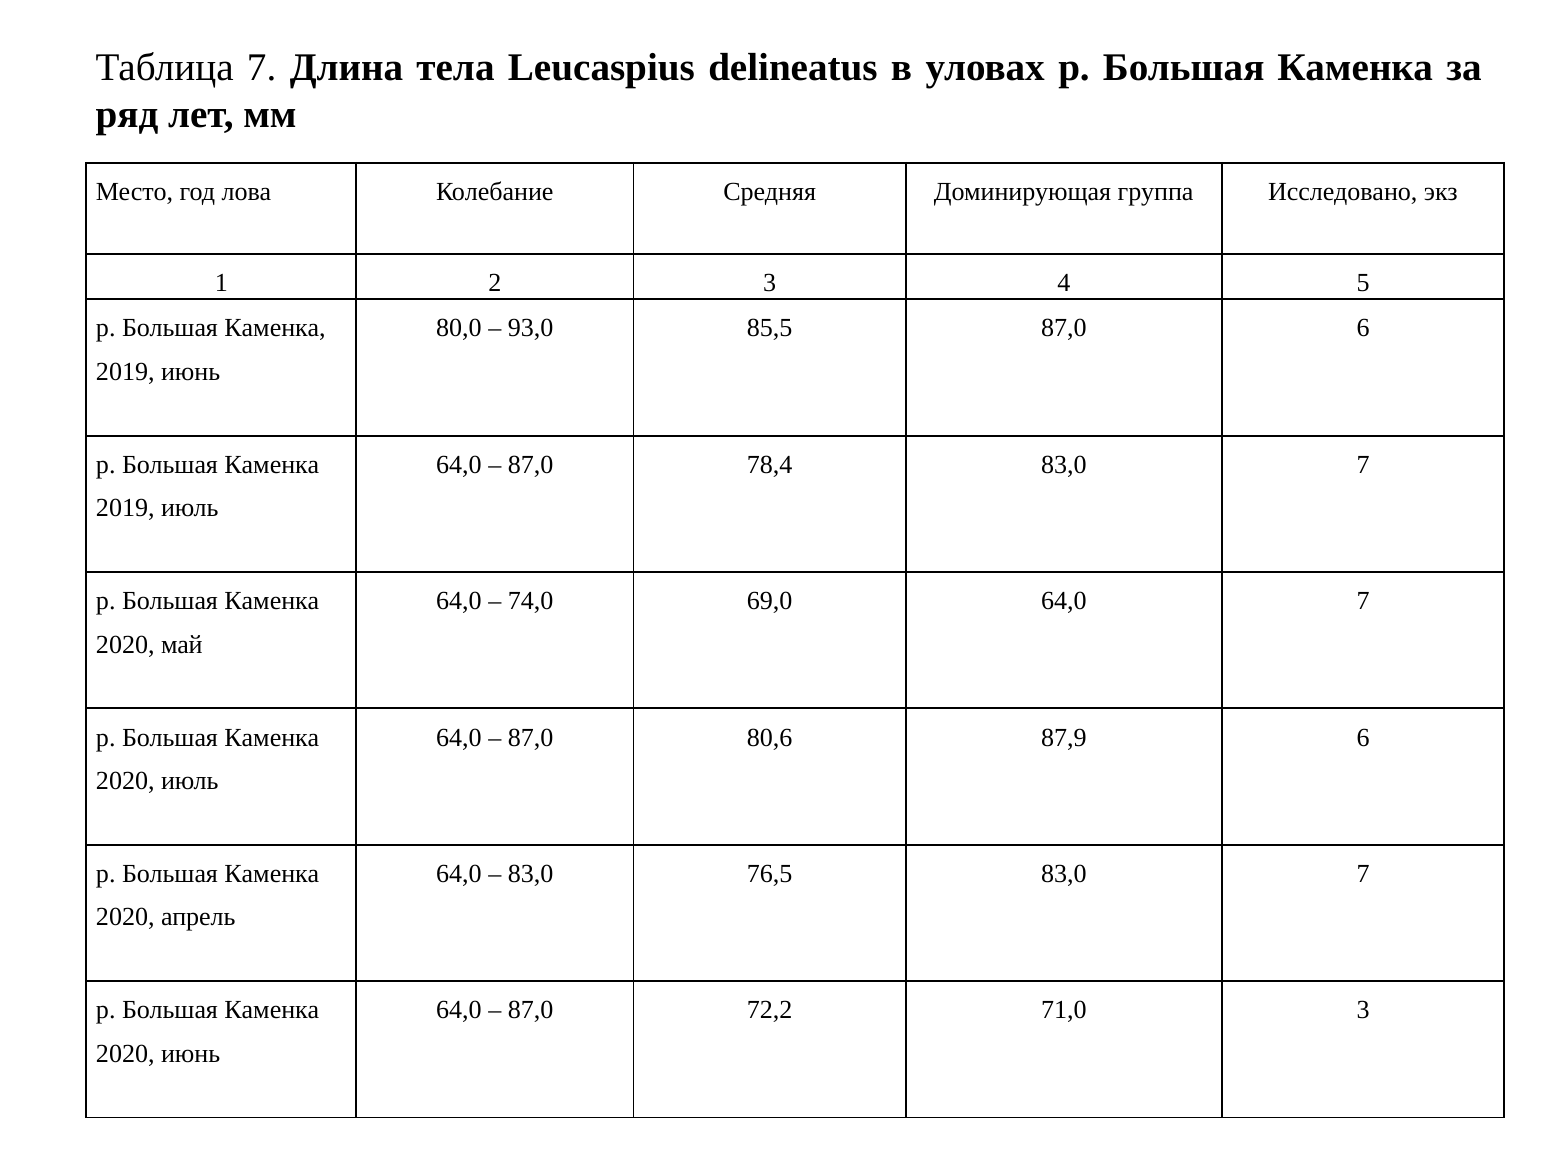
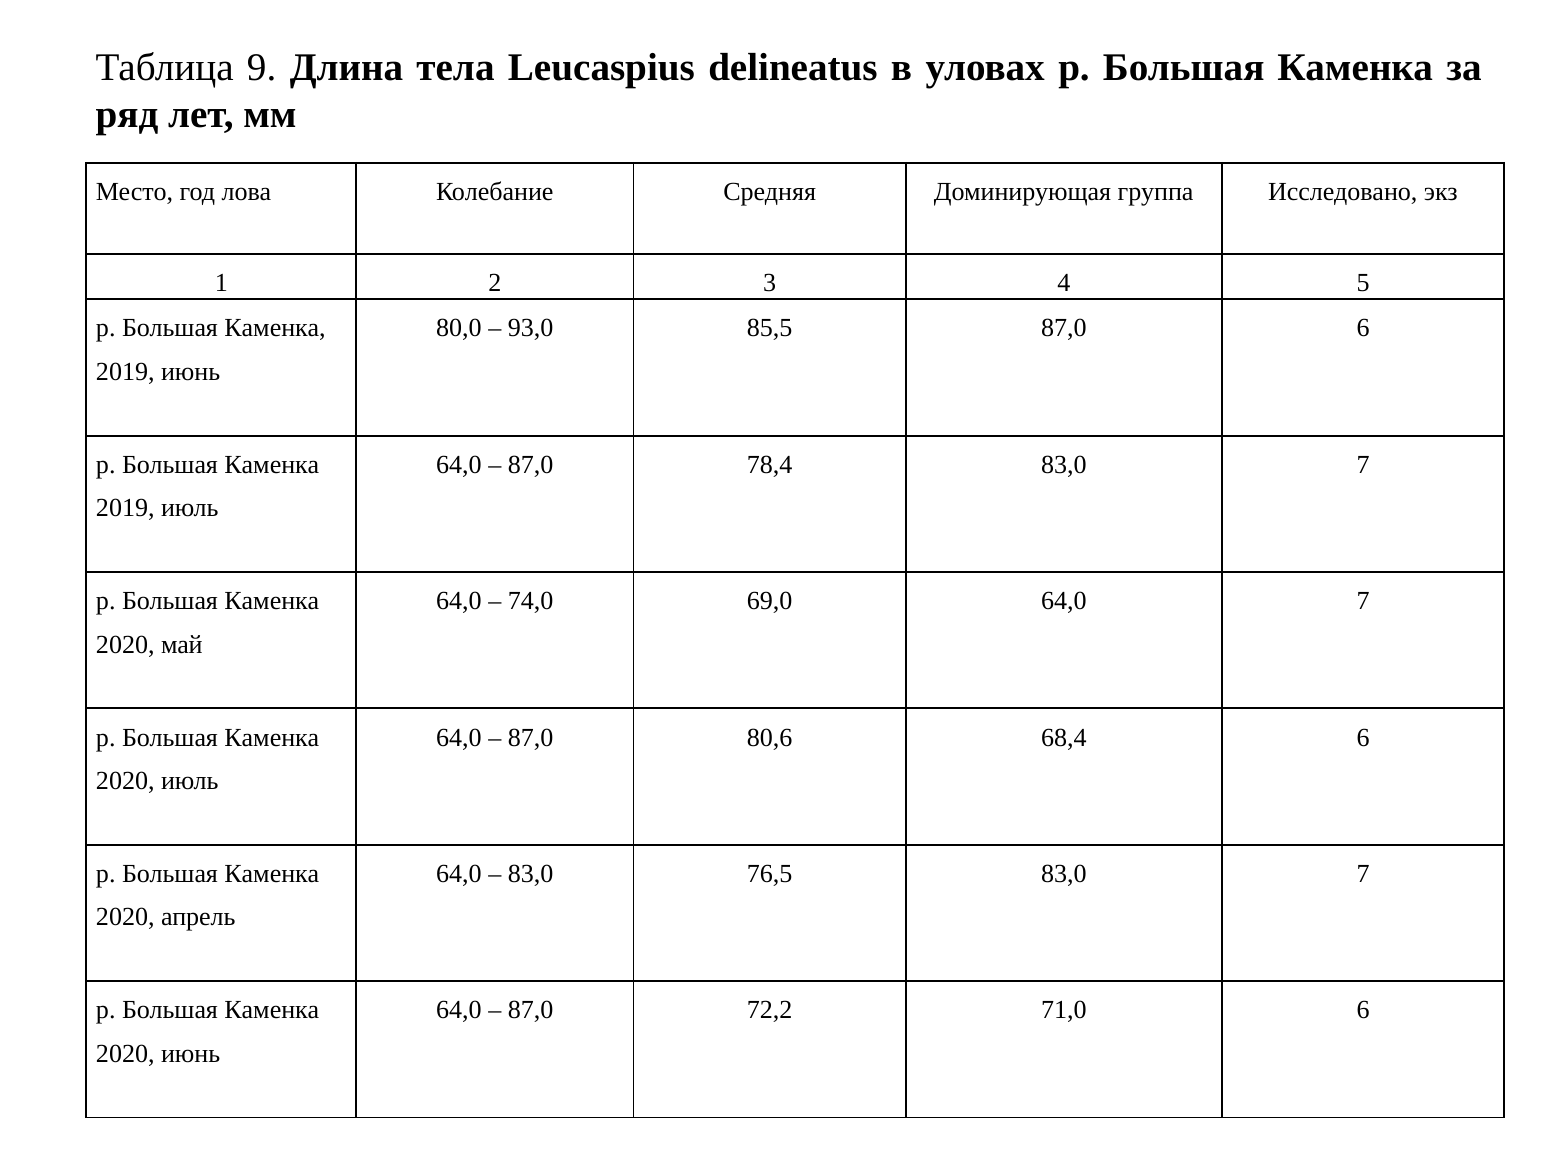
Таблица 7: 7 -> 9 (262, 68)
87,9: 87,9 -> 68,4 (1064, 738)
71,0 3: 3 -> 6 (1363, 1011)
